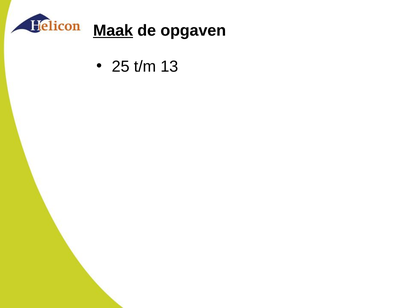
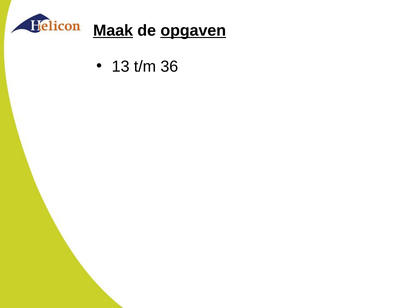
opgaven underline: none -> present (193, 31)
25: 25 -> 13 (121, 67)
13: 13 -> 36 (169, 67)
